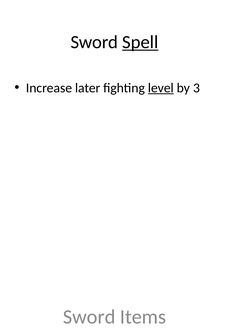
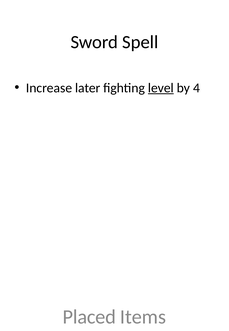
Spell underline: present -> none (140, 42)
3: 3 -> 4 (196, 88)
Sword: Sword -> Placed (89, 317)
